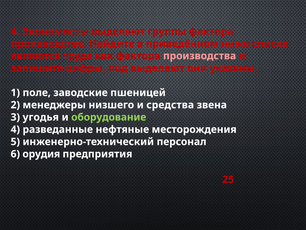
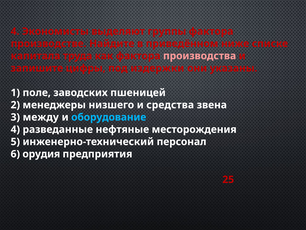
являются: являются -> капитала (35, 56)
под выделяют: выделяют -> издержки (157, 68)
заводские: заводские -> заводских (81, 92)
угодья: угодья -> между (41, 117)
оборудование colour: light green -> light blue (109, 117)
